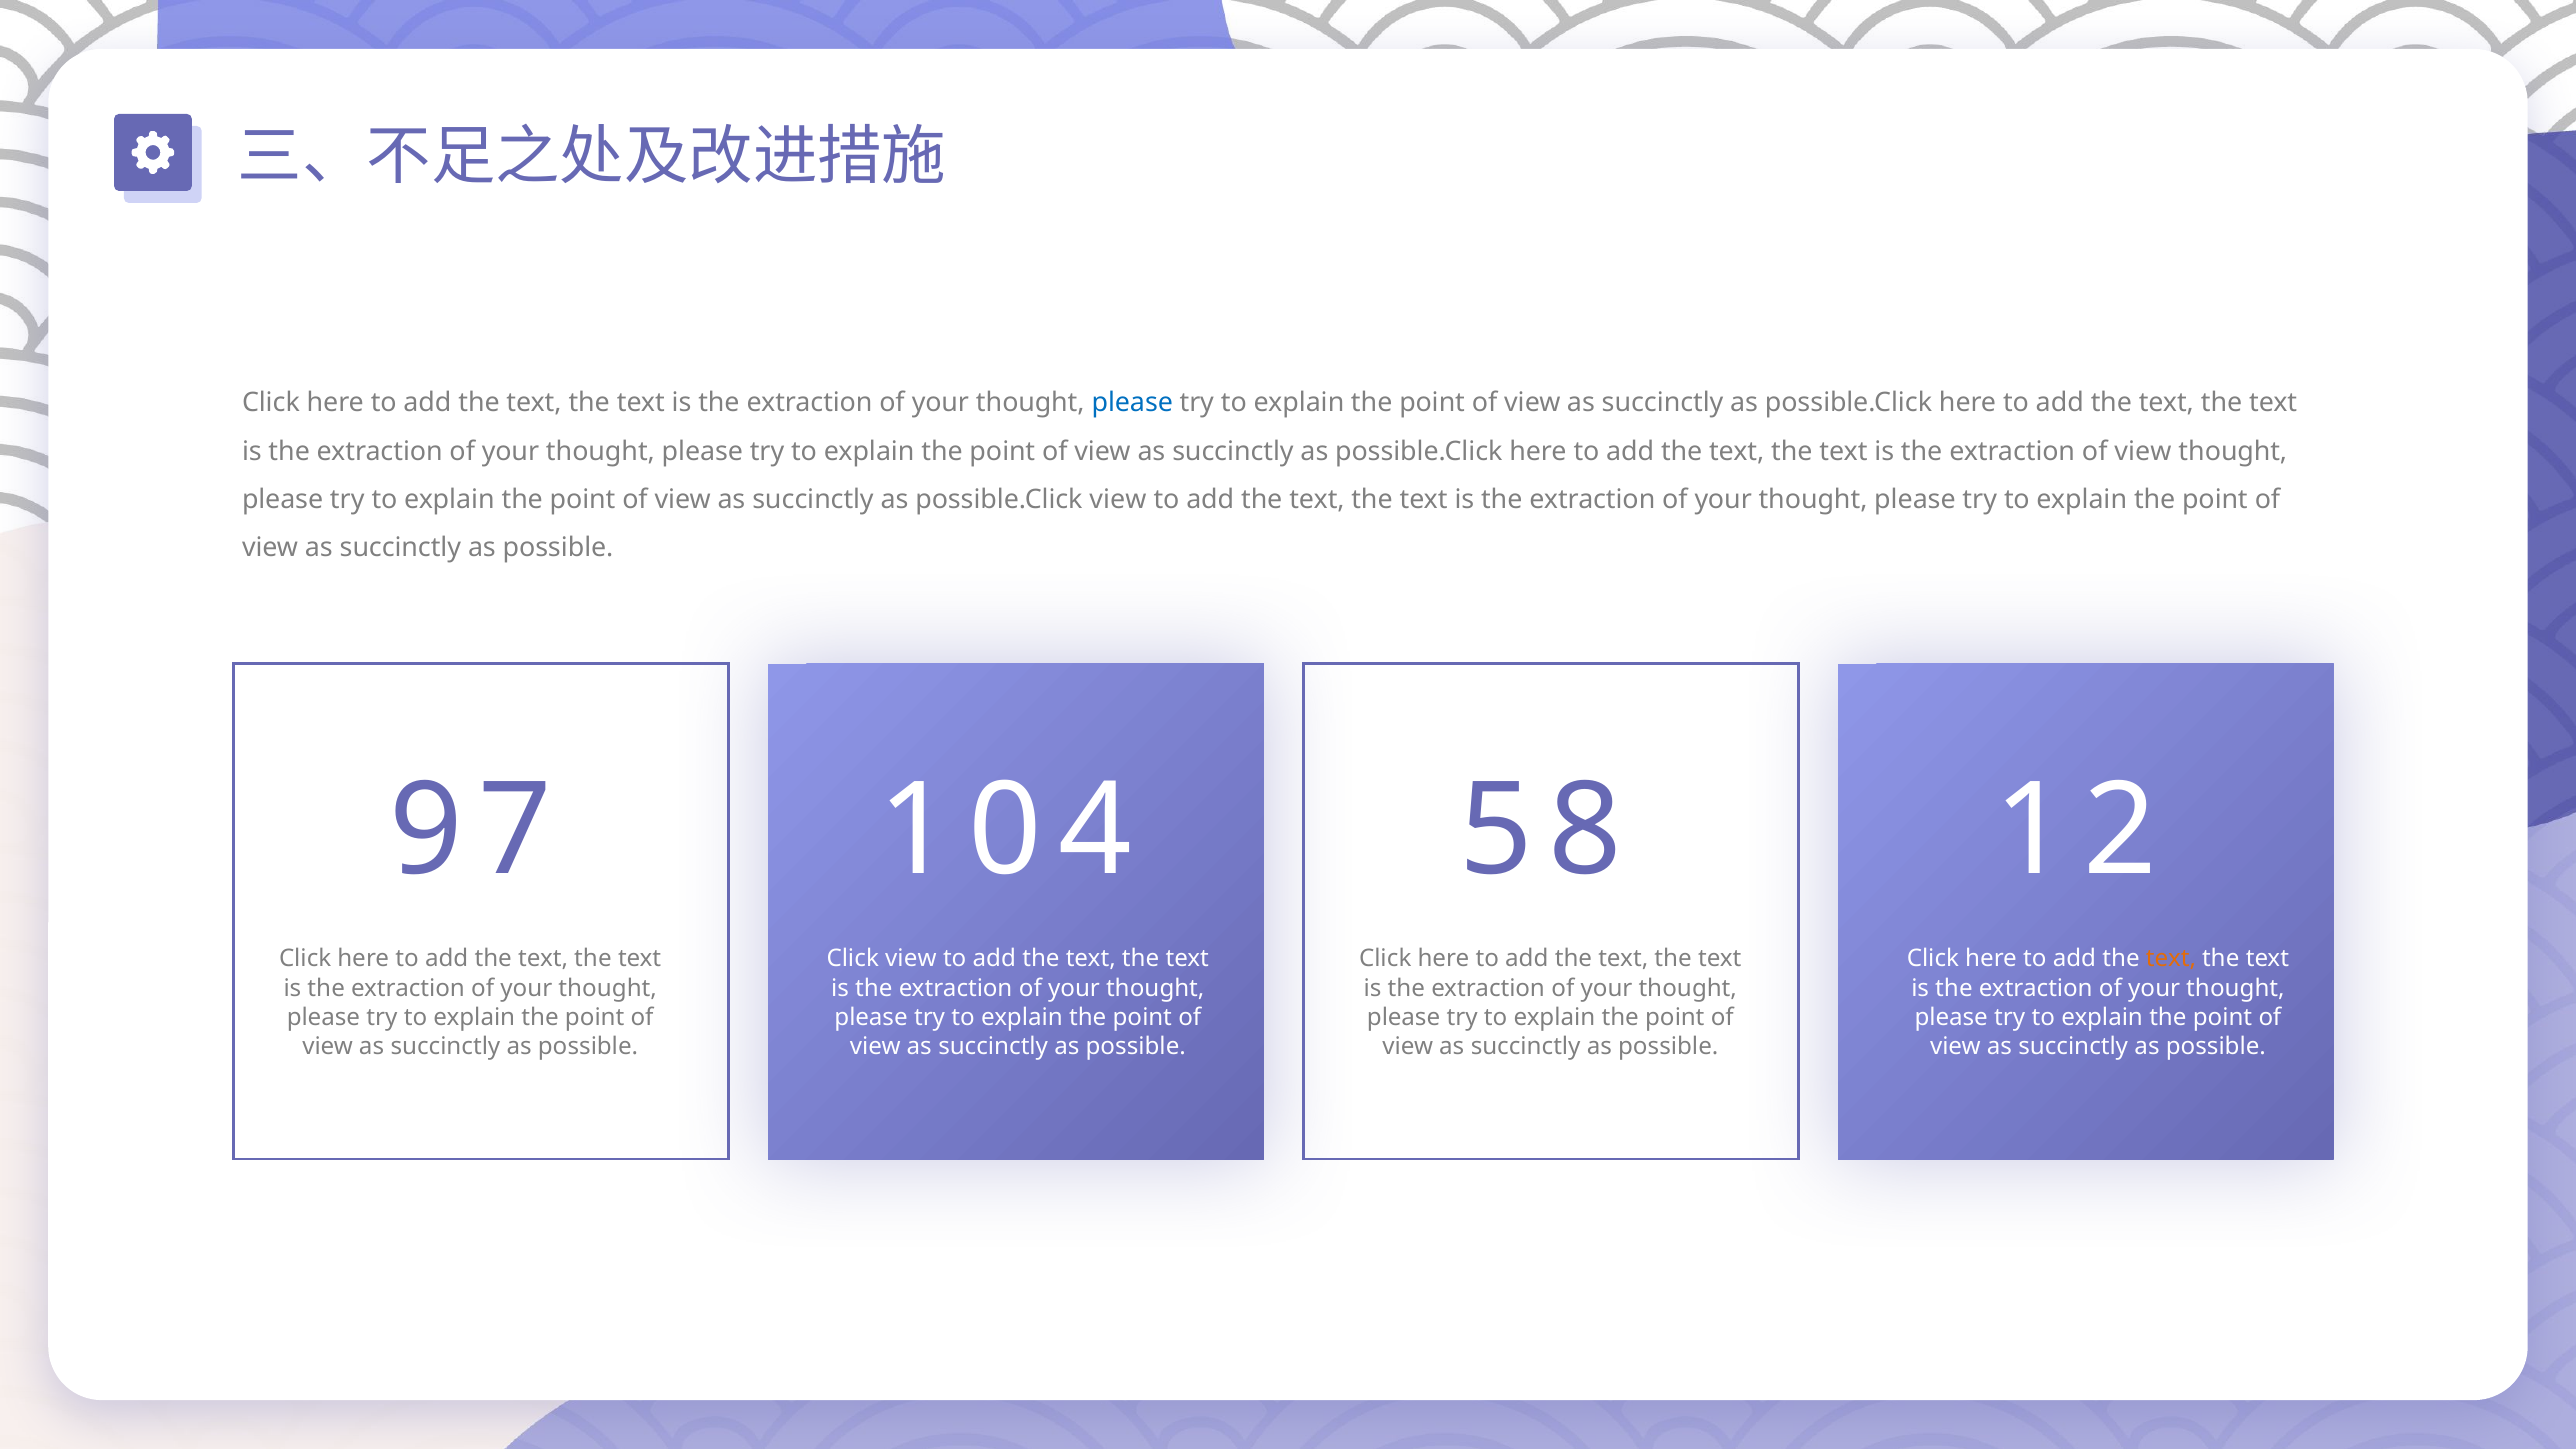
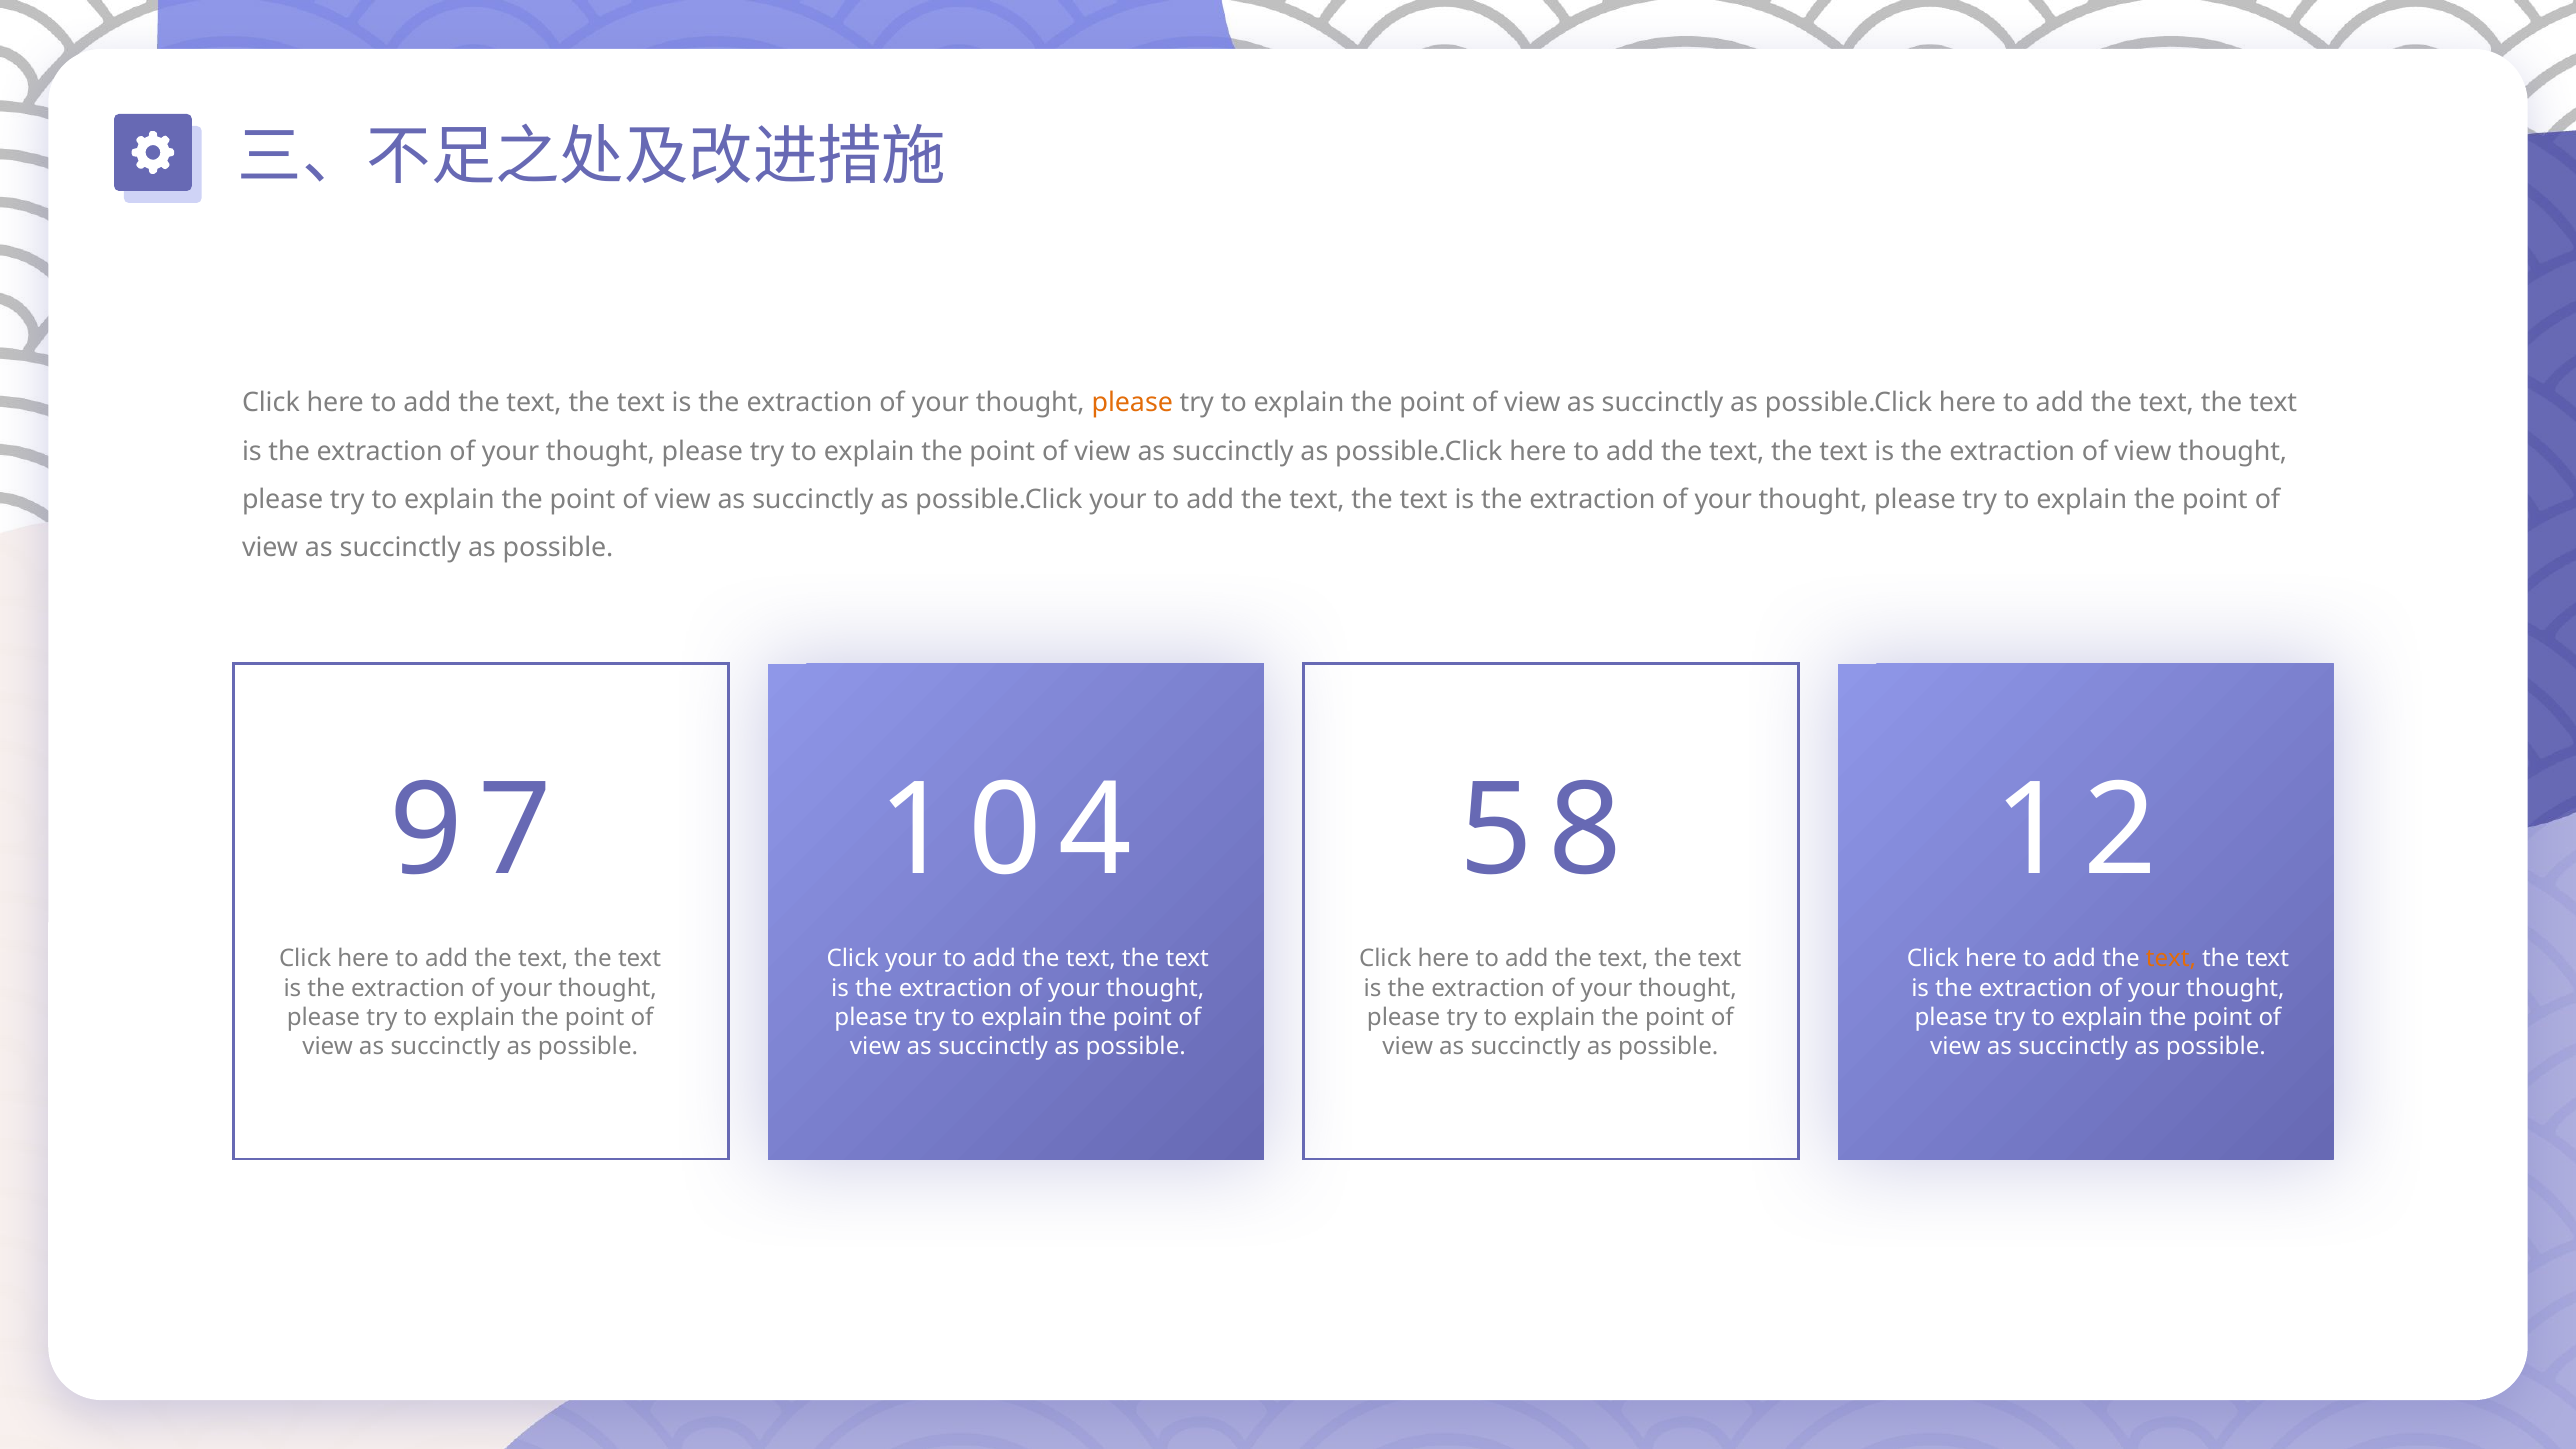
please colour: blue -> orange (1132, 403)
possible.Click view: view -> your (1118, 500)
Click view: view -> your (911, 959)
